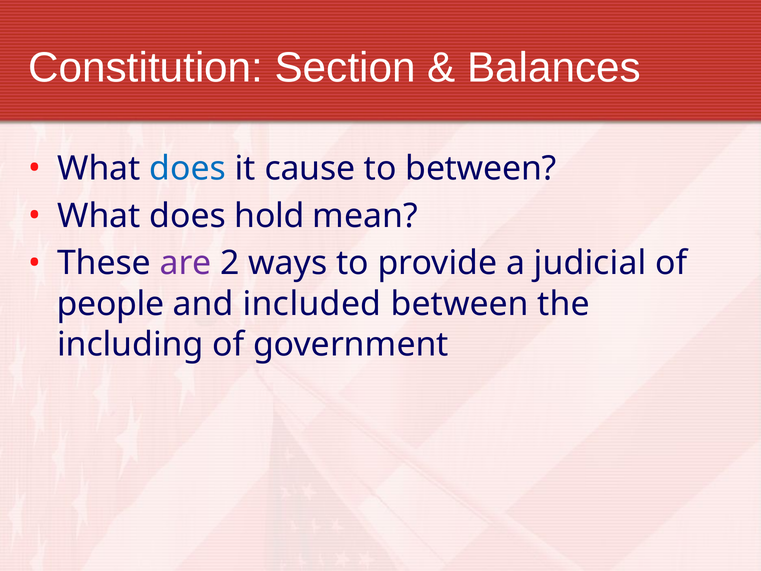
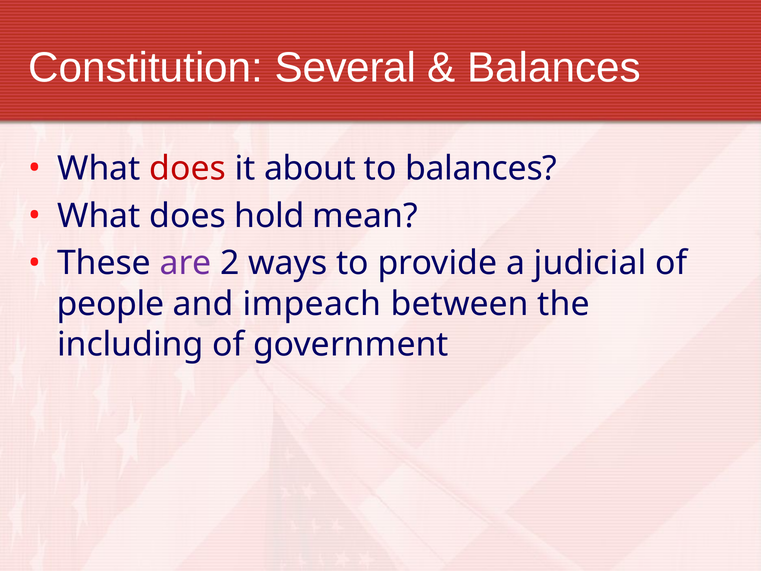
Section: Section -> Several (345, 68)
does colour: blue -> red (188, 168)
cause: cause -> about (310, 168)
to between: between -> balances (481, 168)
included: included -> impeach (312, 304)
